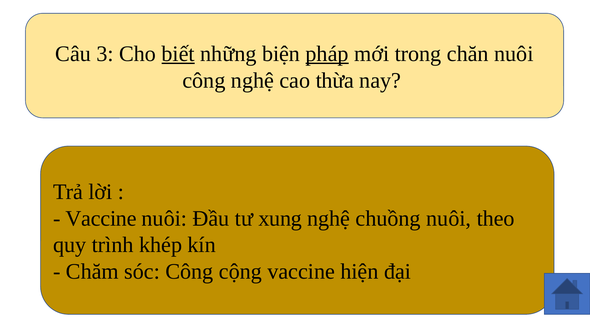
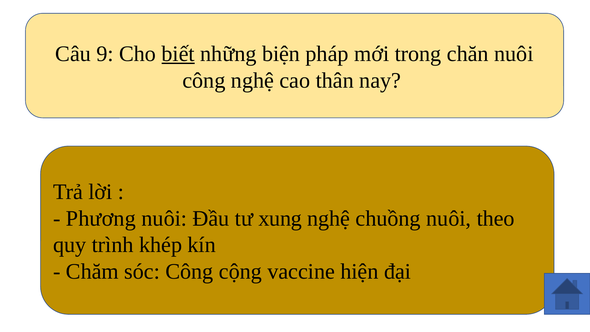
3: 3 -> 9 (105, 54)
pháp underline: present -> none (327, 54)
thừa: thừa -> thân (335, 80)
Vaccine: Vaccine -> Phương (101, 218)
